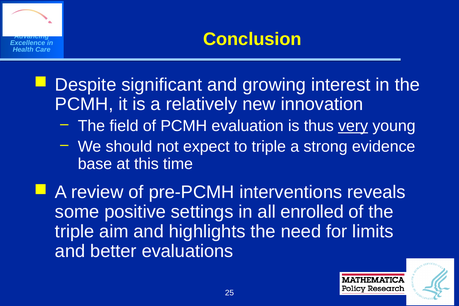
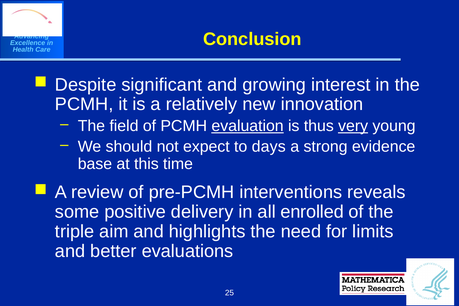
evaluation underline: none -> present (248, 126)
to triple: triple -> days (269, 147)
settings: settings -> delivery (202, 212)
